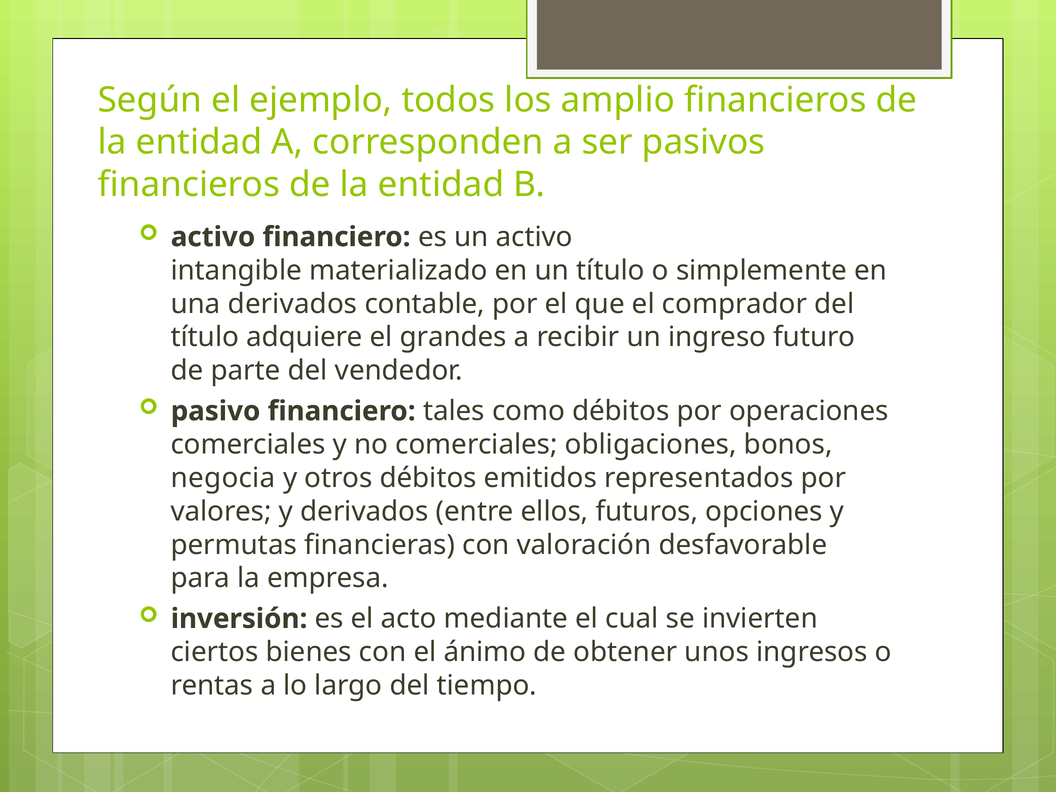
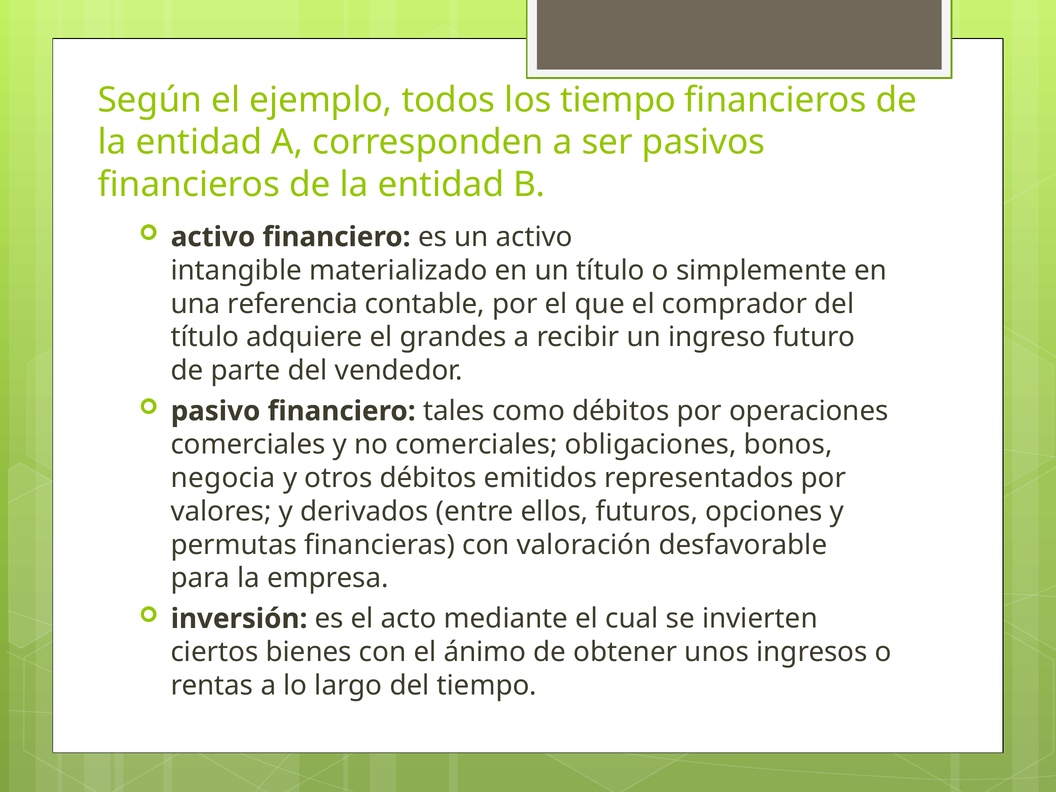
los amplio: amplio -> tiempo (618, 100)
una derivados: derivados -> referencia (293, 304)
